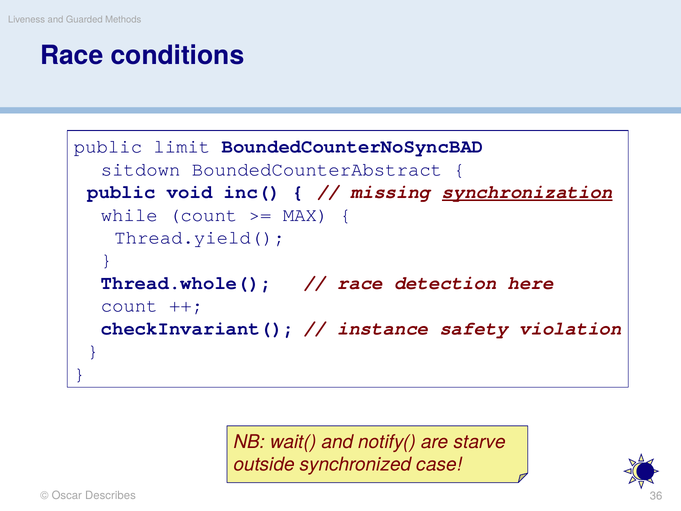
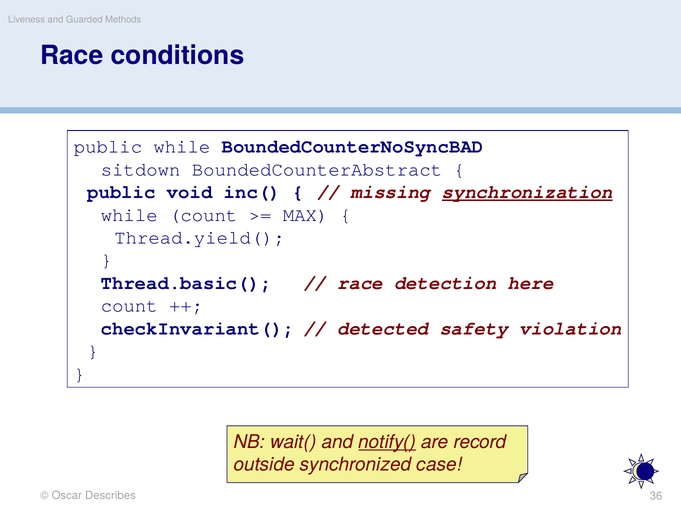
public limit: limit -> while (182, 147)
Thread.whole(: Thread.whole( -> Thread.basic( (186, 283)
instance: instance -> detected (383, 328)
notify( underline: none -> present (387, 442)
starve: starve -> record (480, 442)
